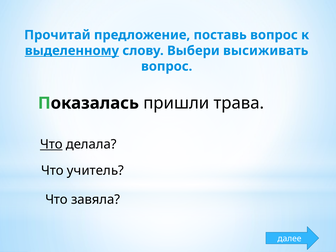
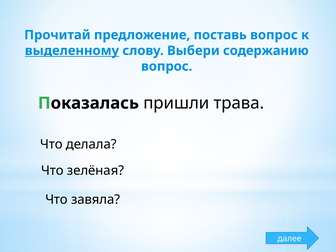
высиживать: высиживать -> содержанию (266, 51)
Что underline: present -> none (51, 144)
учитель: учитель -> зелёная (95, 171)
